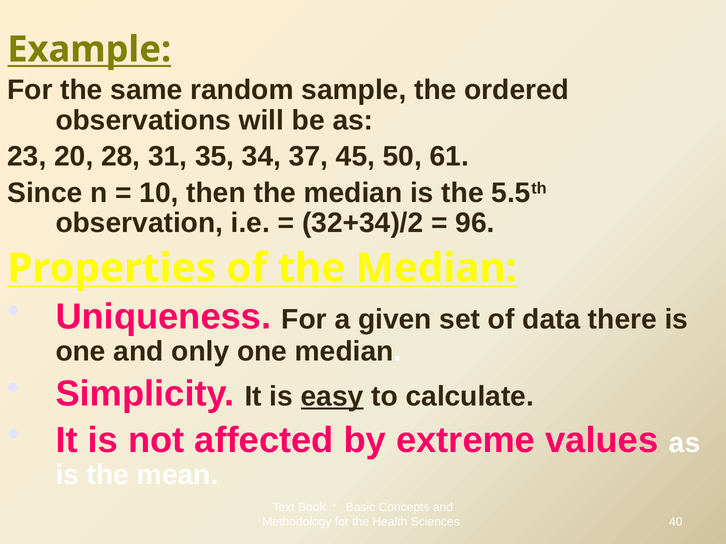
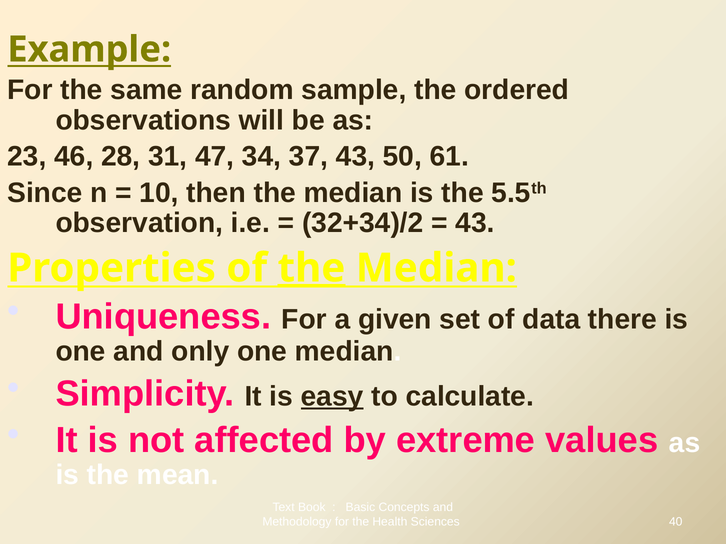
20: 20 -> 46 (74, 157)
35: 35 -> 47 (215, 157)
37 45: 45 -> 43 (355, 157)
96: 96 -> 43 (475, 223)
the underline: none -> present (311, 268)
